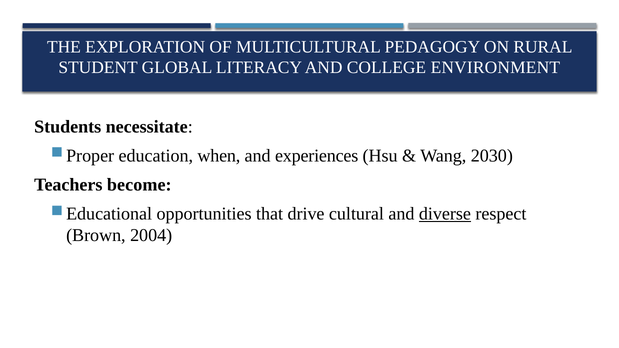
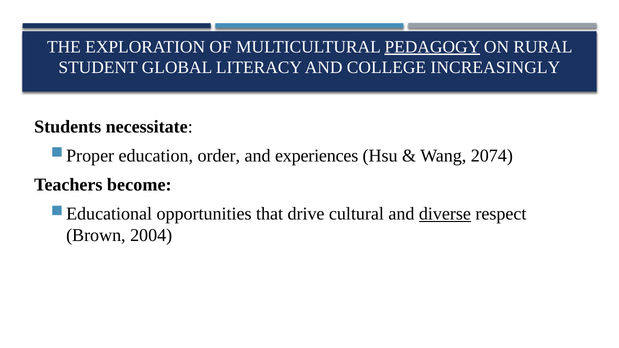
PEDAGOGY underline: none -> present (432, 47)
ENVIRONMENT: ENVIRONMENT -> INCREASINGLY (495, 68)
when: when -> order (219, 156)
2030: 2030 -> 2074 (492, 156)
